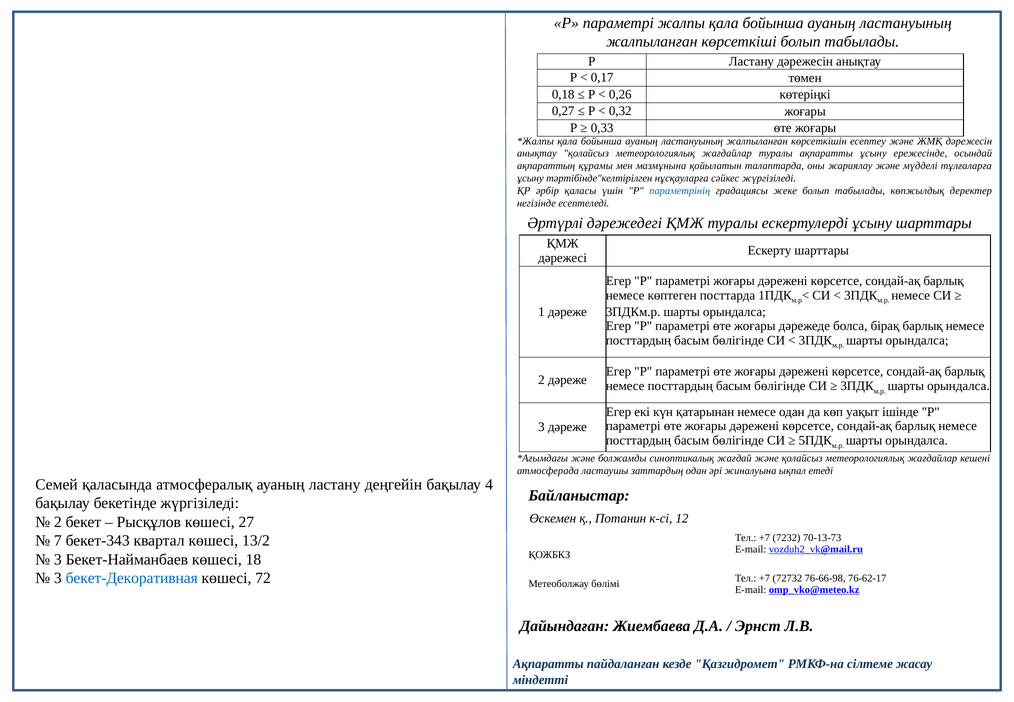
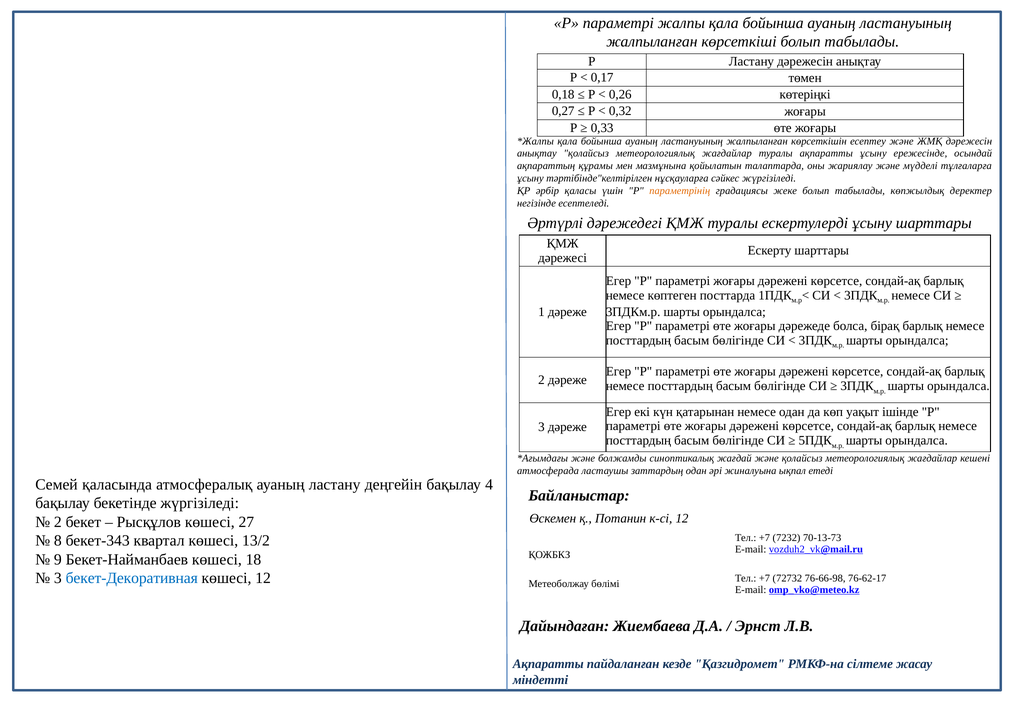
параметрінің colour: blue -> orange (680, 191)
7: 7 -> 8 (58, 541)
3: 3 -> 9 (58, 559)
көшесі 72: 72 -> 12 (263, 578)
